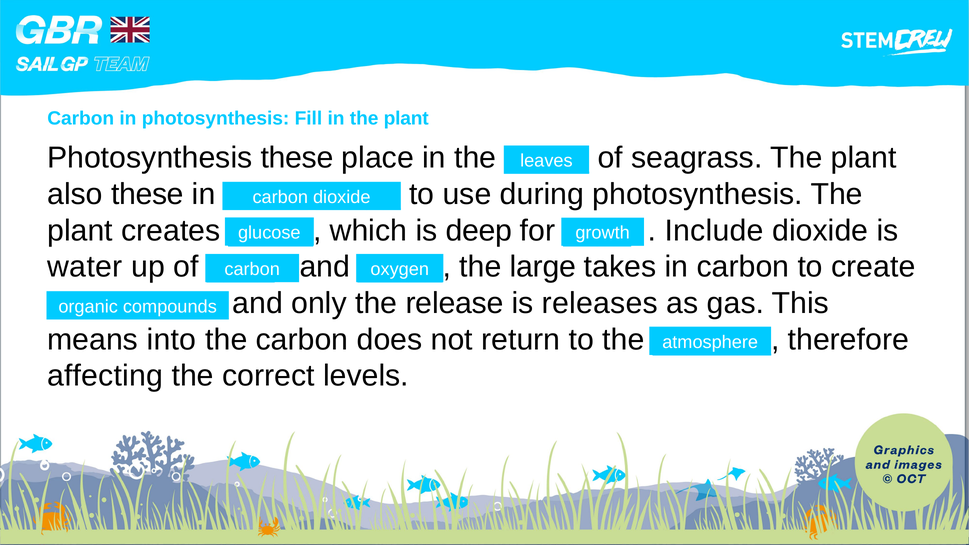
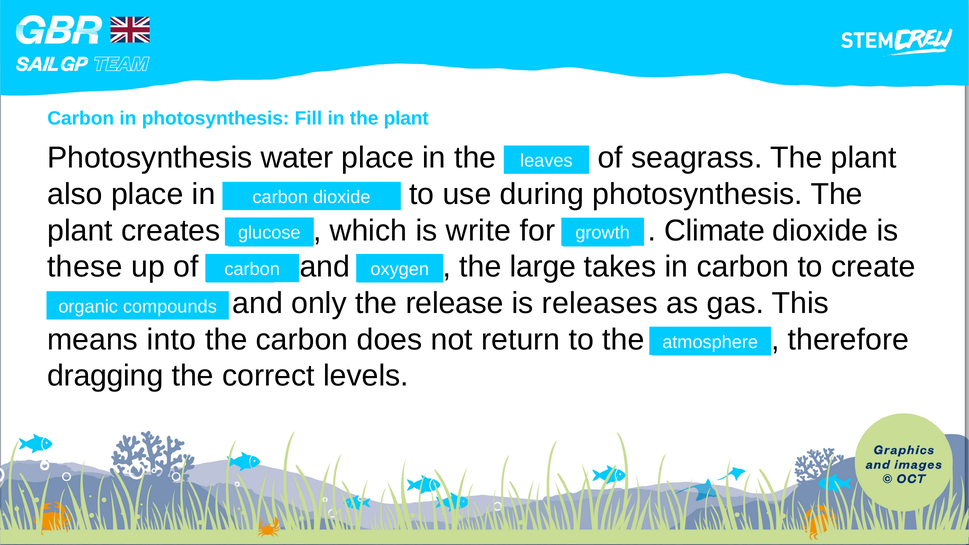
Photosynthesis these: these -> water (297, 158)
also these: these -> place (147, 194)
deep: deep -> write (478, 231)
Include: Include -> Climate (714, 231)
water: water -> these (85, 267)
affecting: affecting -> dragging (105, 376)
